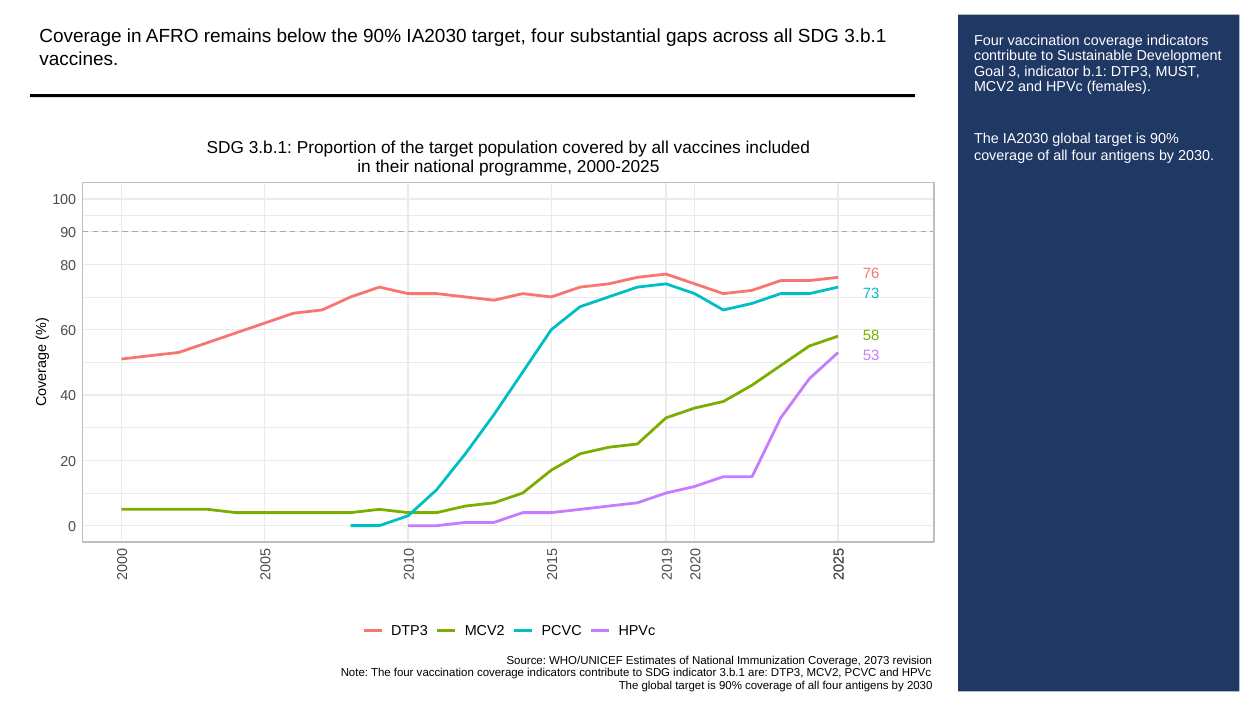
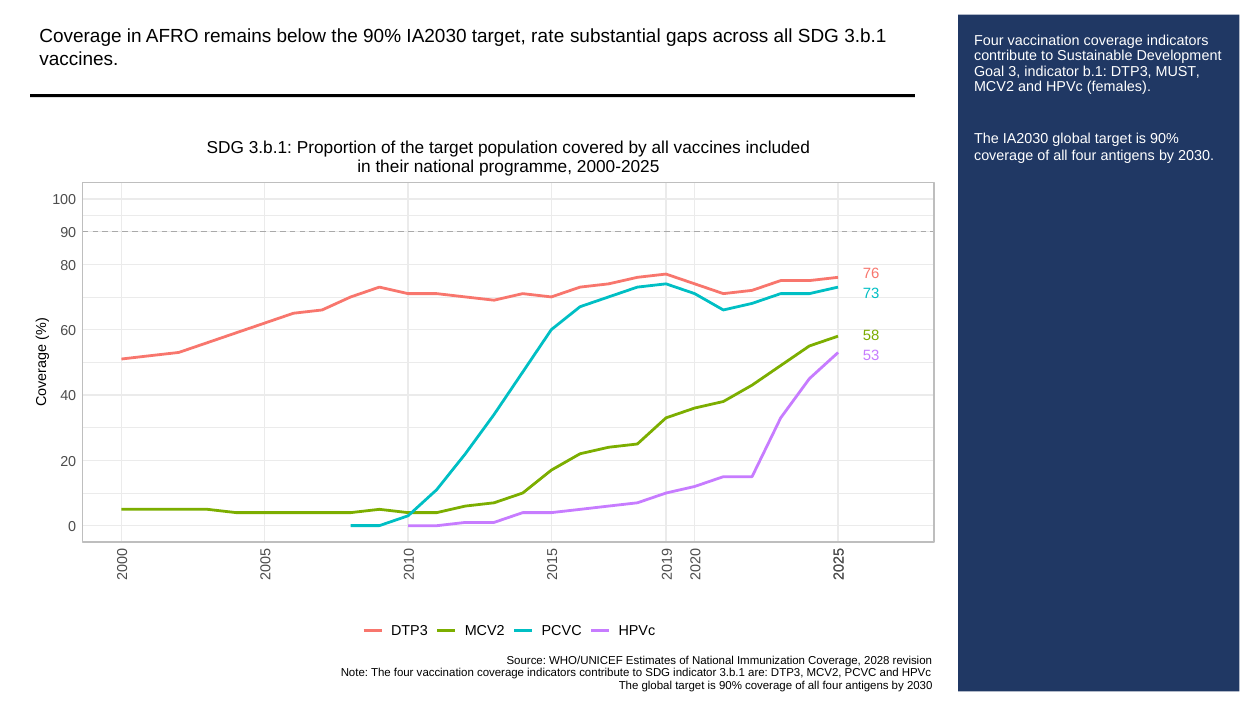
target four: four -> rate (548, 36)
2073: 2073 -> 2028 (877, 661)
